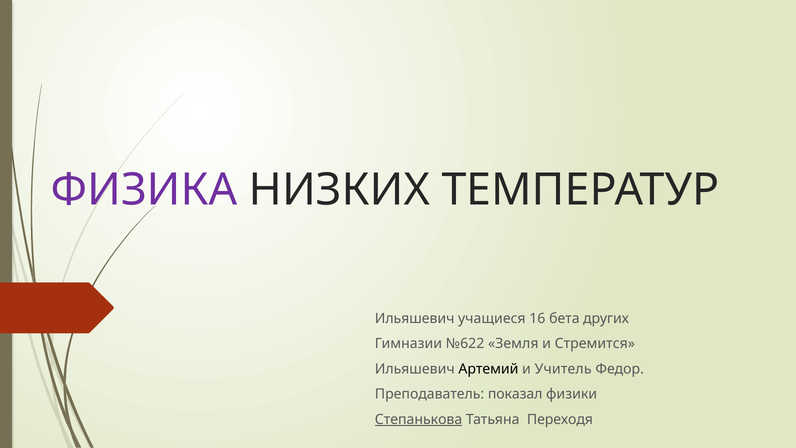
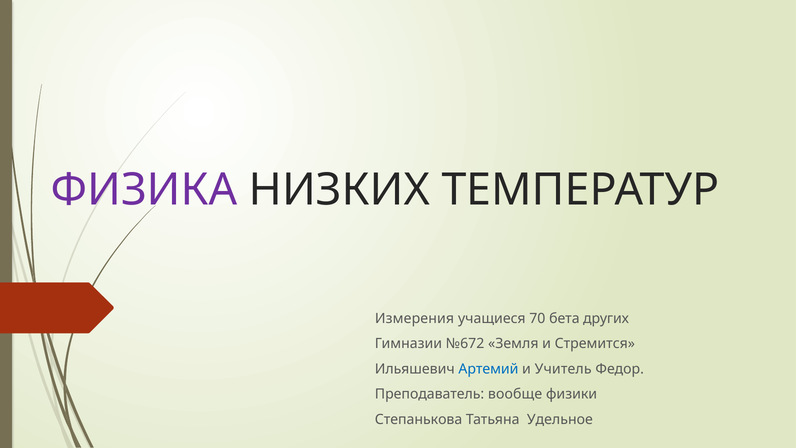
Ильяшевич: Ильяшевич -> Измерения (415, 318)
16: 16 -> 70 (537, 318)
№622: №622 -> №672 (465, 344)
Артемий colour: black -> blue (488, 369)
показал: показал -> вообще (515, 394)
Степанькова underline: present -> none (419, 419)
Переходя: Переходя -> Удельное (560, 419)
